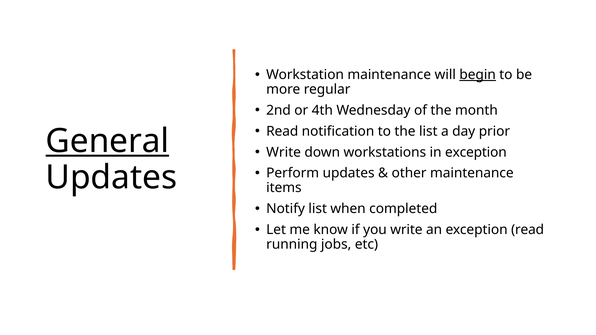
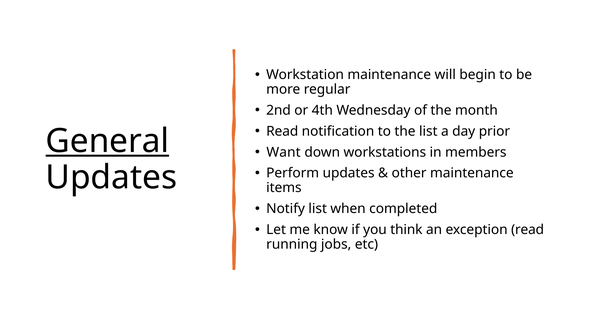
begin underline: present -> none (478, 75)
Write: Write -> Want (284, 152)
in exception: exception -> members (476, 152)
you write: write -> think (406, 230)
